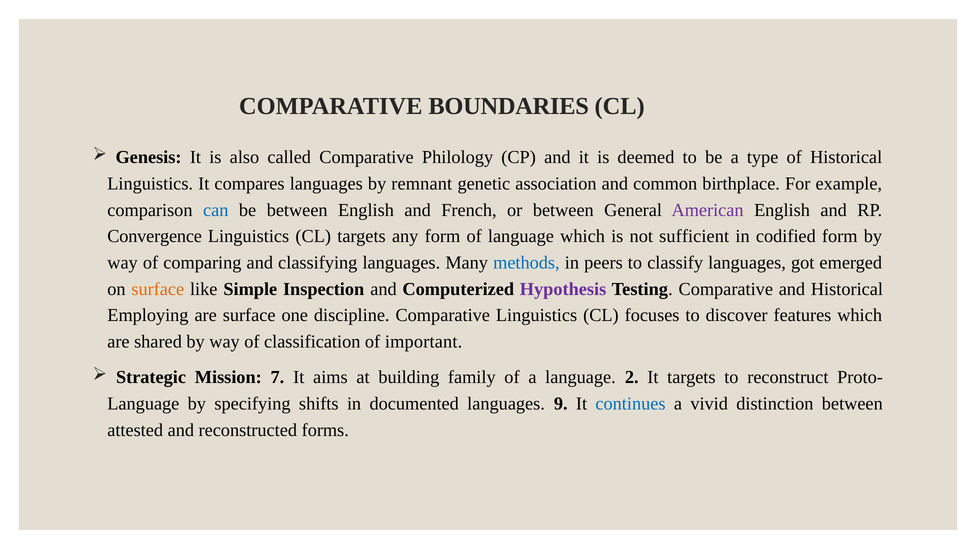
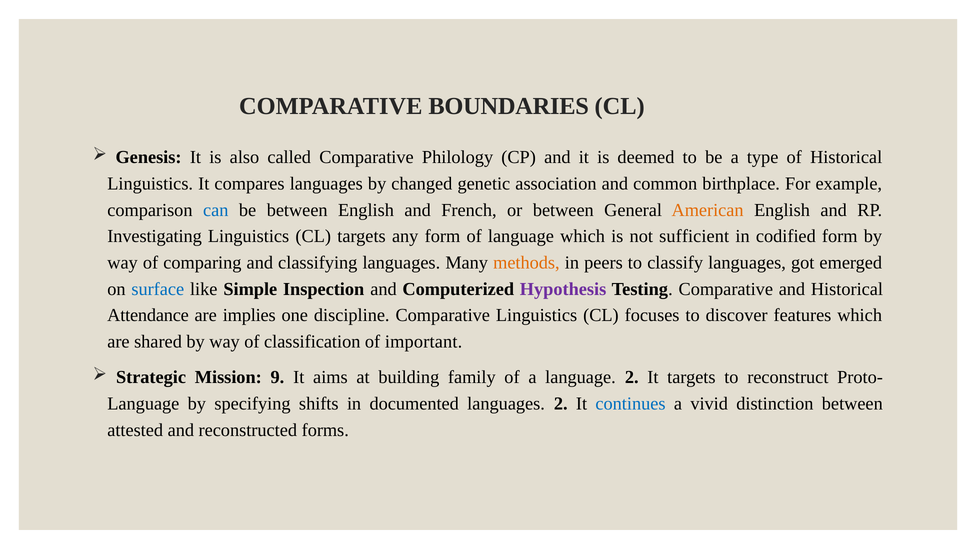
remnant: remnant -> changed (422, 184)
American colour: purple -> orange (708, 210)
Convergence: Convergence -> Investigating (155, 236)
methods colour: blue -> orange (526, 263)
surface colour: orange -> blue (158, 289)
Employing: Employing -> Attendance (148, 315)
are surface: surface -> implies (249, 315)
7: 7 -> 9 (277, 377)
languages 9: 9 -> 2 (561, 404)
